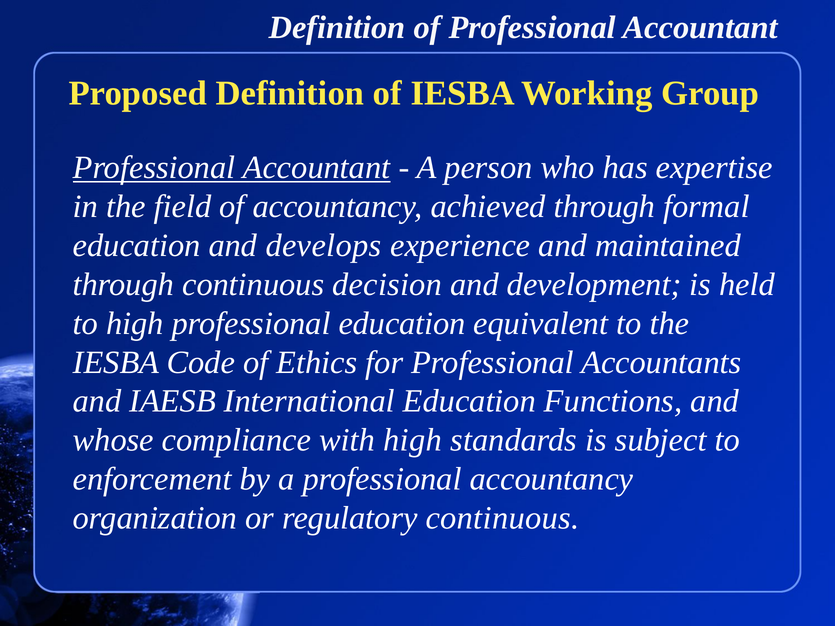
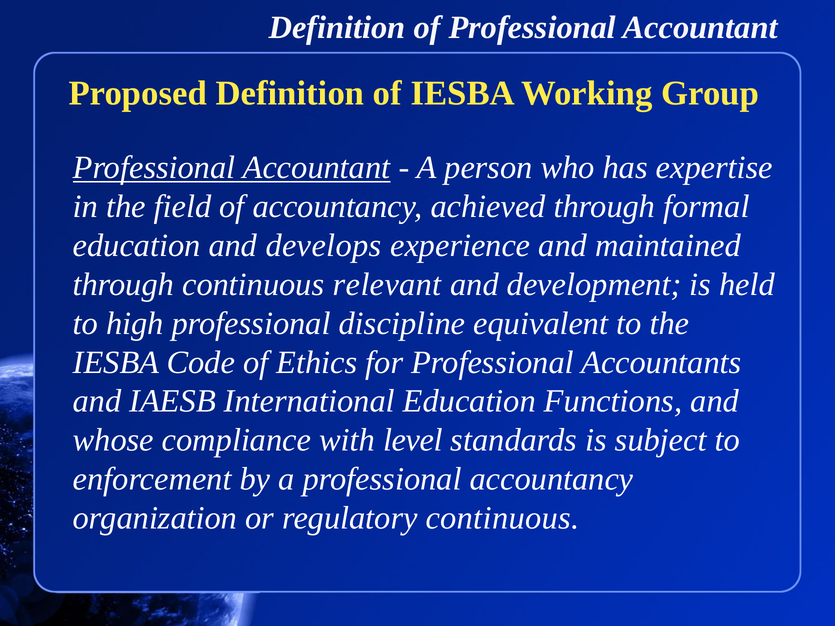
decision: decision -> relevant (387, 284)
professional education: education -> discipline (402, 323)
with high: high -> level (413, 440)
